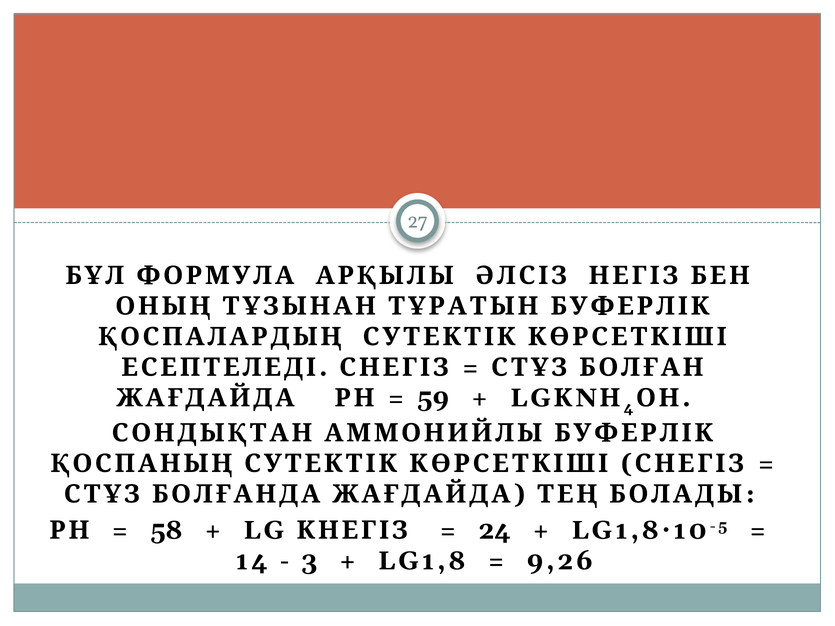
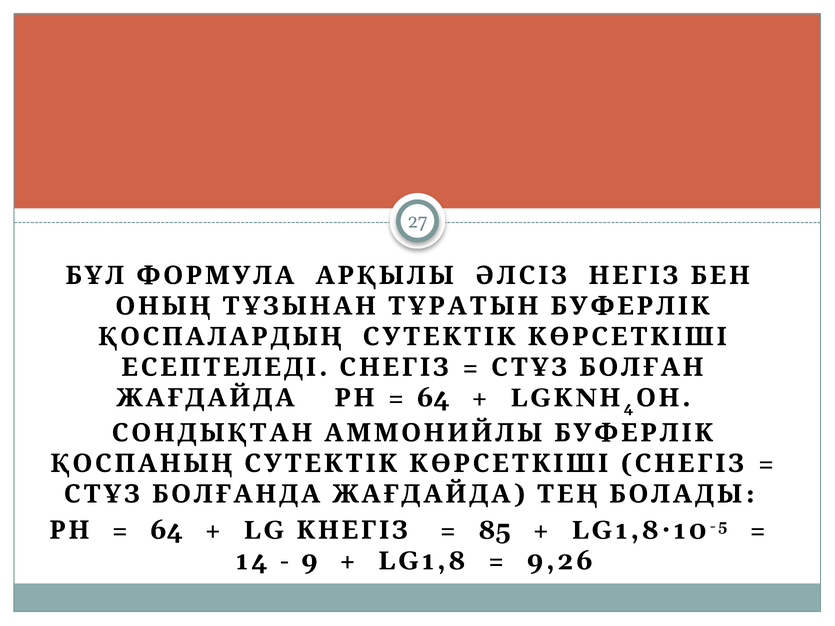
59: 59 -> 64 (433, 398)
58: 58 -> 64 (166, 530)
24: 24 -> 85 (494, 530)
3: 3 -> 9 (309, 561)
